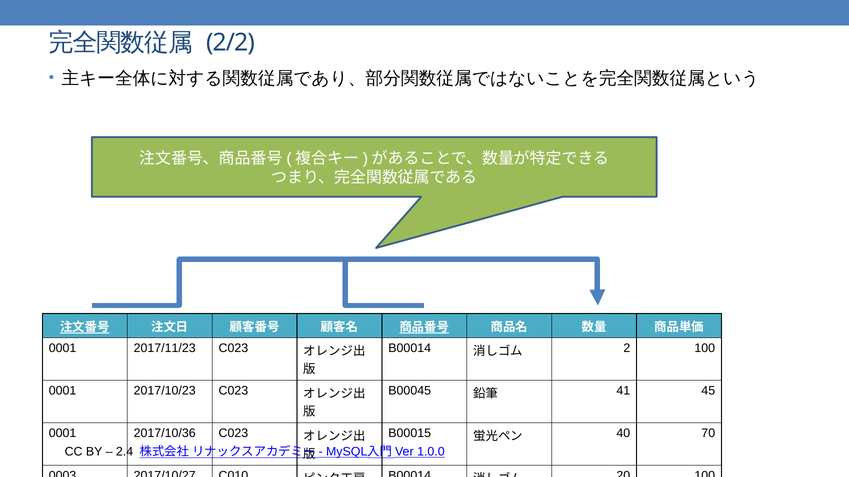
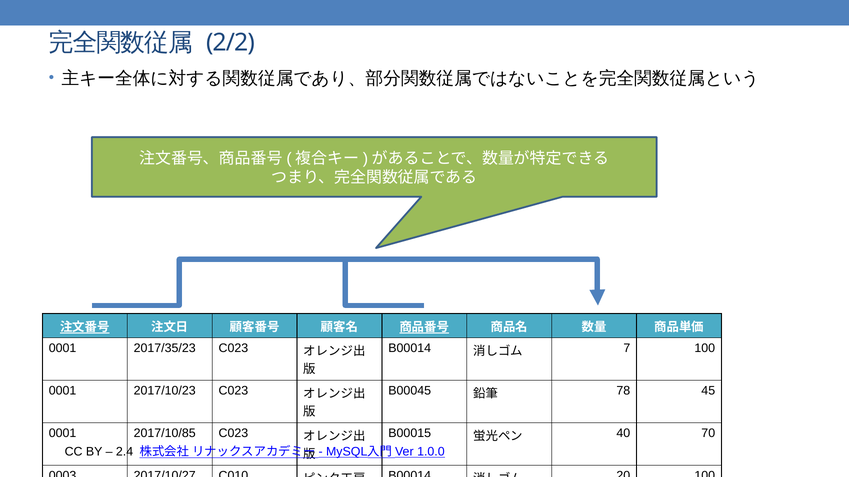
2017/11/23: 2017/11/23 -> 2017/35/23 (165, 349)
2: 2 -> 7 (627, 349)
41: 41 -> 78 (623, 391)
2017/10/36: 2017/10/36 -> 2017/10/85 (165, 434)
